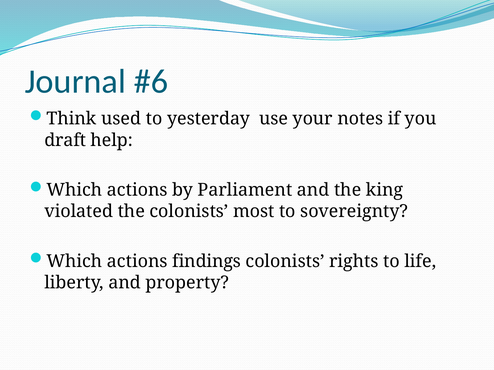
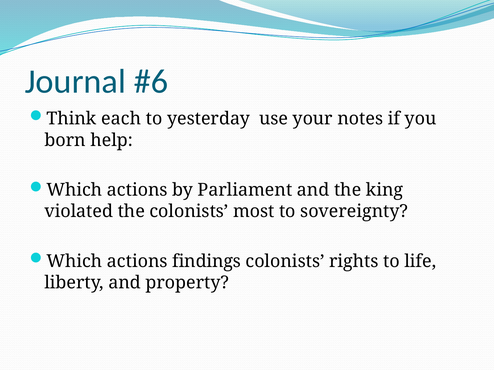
used: used -> each (121, 119)
draft: draft -> born (65, 140)
